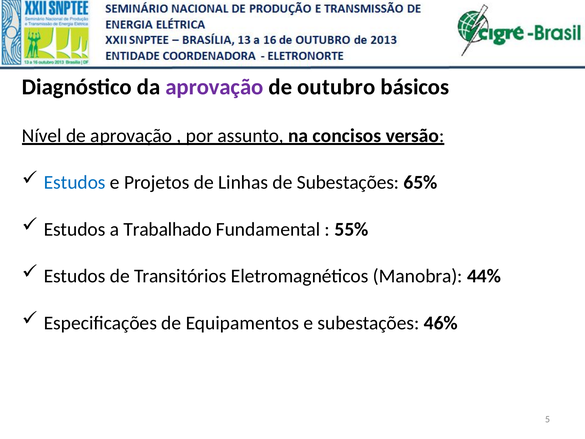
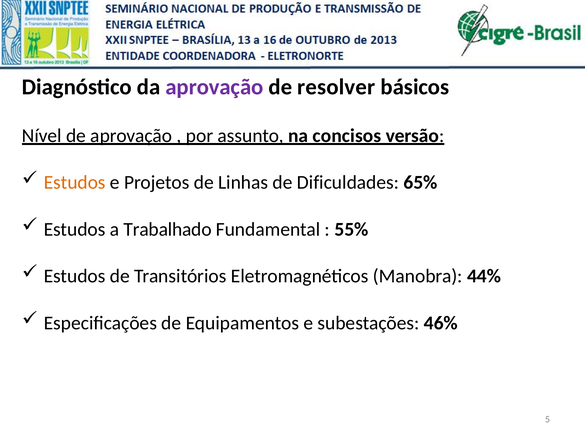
outubro: outubro -> resolver (336, 87)
Estudos colour: blue -> orange (75, 182)
de Subestações: Subestações -> Dificuldades (348, 182)
